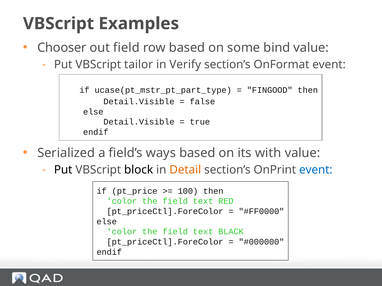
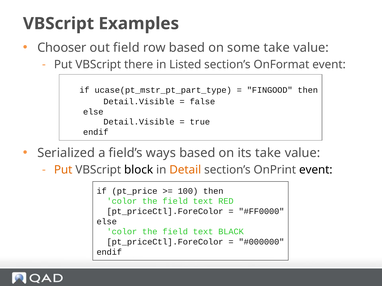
some bind: bind -> take (277, 48)
tailor: tailor -> there (139, 65)
Verify: Verify -> Listed (185, 65)
its with: with -> take (268, 153)
Put colour: black -> orange (63, 170)
event colour: blue -> black (316, 170)
